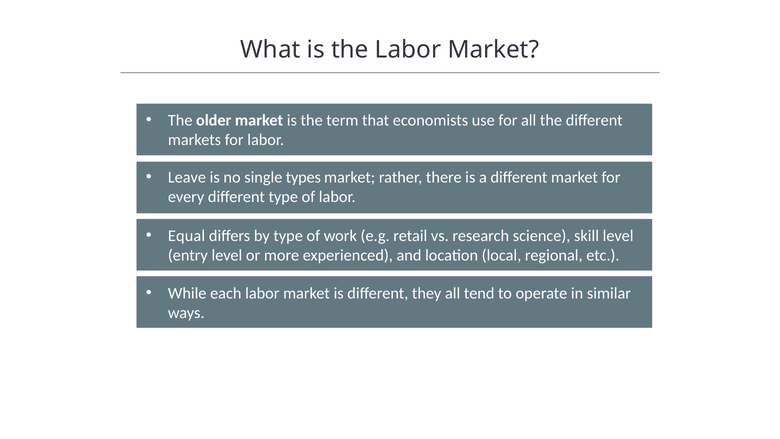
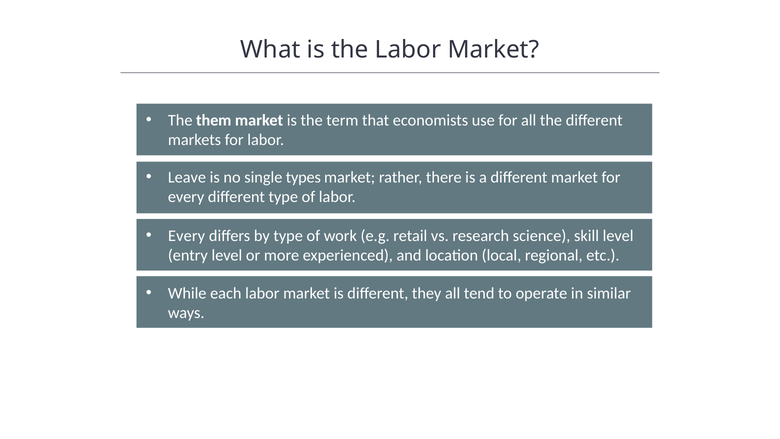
older: older -> them (214, 120)
Equal: Equal -> Every (187, 236)
